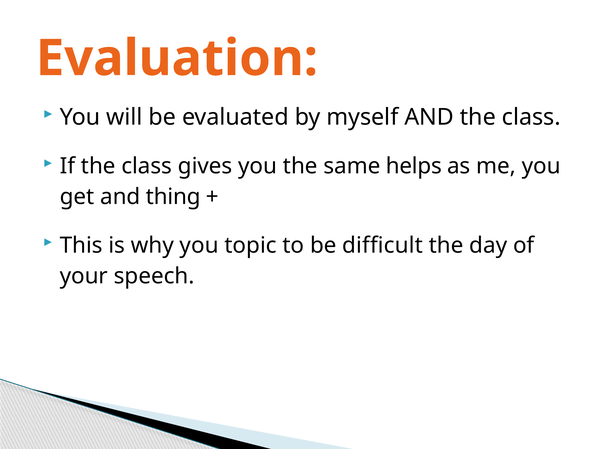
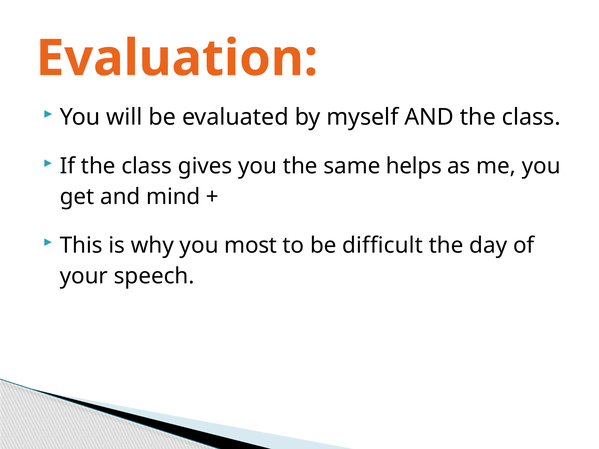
thing: thing -> mind (173, 197)
topic: topic -> most (251, 245)
